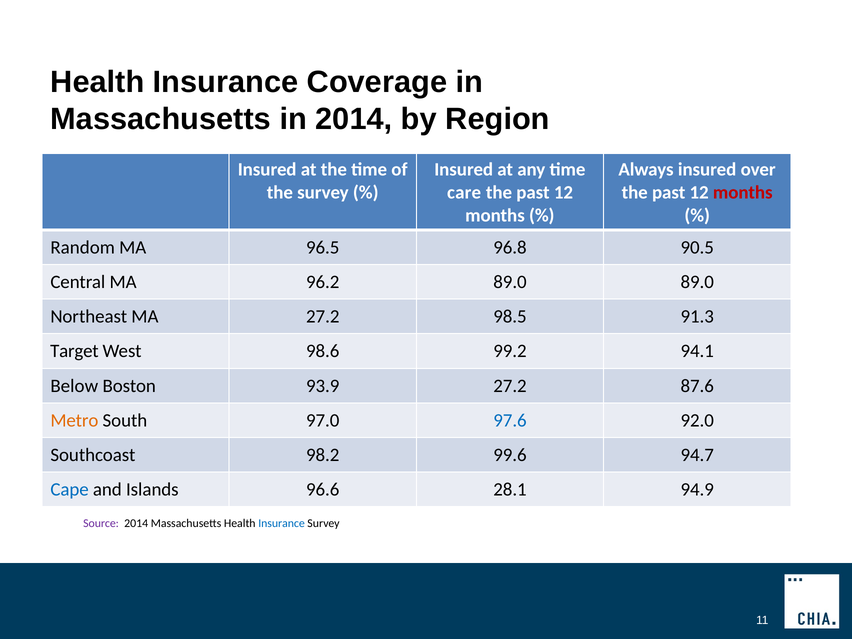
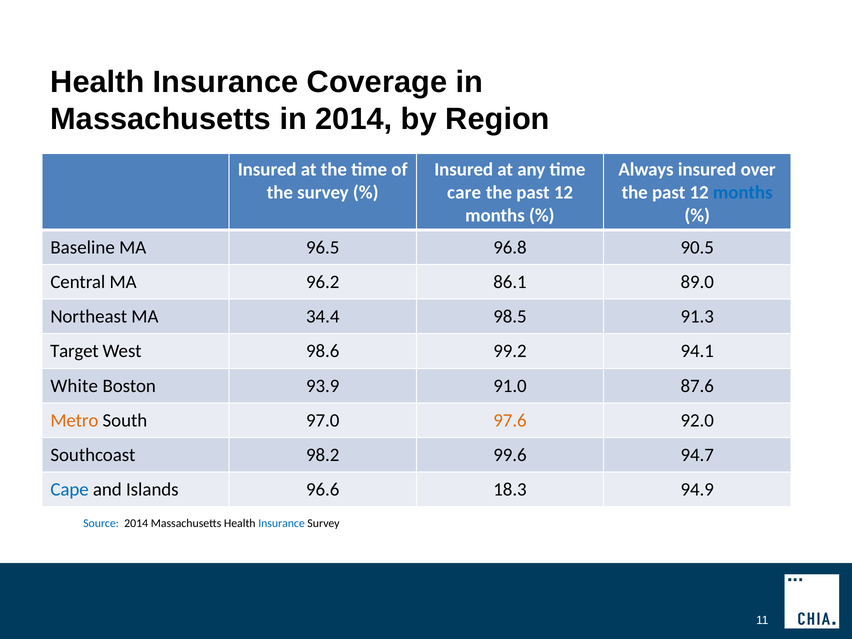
months colour: red -> blue (743, 193)
Random: Random -> Baseline (83, 248)
96.2 89.0: 89.0 -> 86.1 (510, 282)
MA 27.2: 27.2 -> 34.4 (323, 317)
Below: Below -> White (74, 386)
93.9 27.2: 27.2 -> 91.0 (510, 386)
97.6 colour: blue -> orange (510, 420)
28.1: 28.1 -> 18.3 (510, 489)
Source colour: purple -> blue (101, 523)
